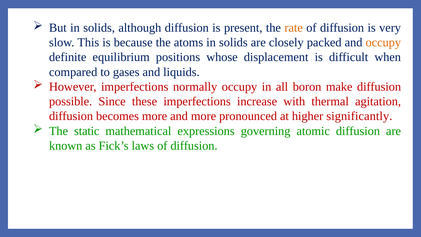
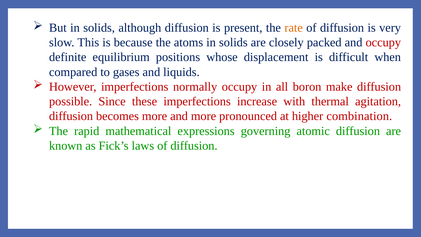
occupy colour: orange -> red (383, 42)
significantly: significantly -> combination (359, 116)
static: static -> rapid (87, 131)
